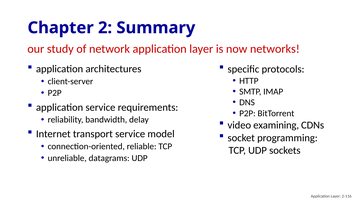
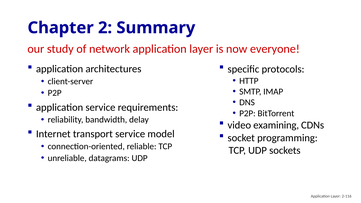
networks: networks -> everyone (275, 49)
